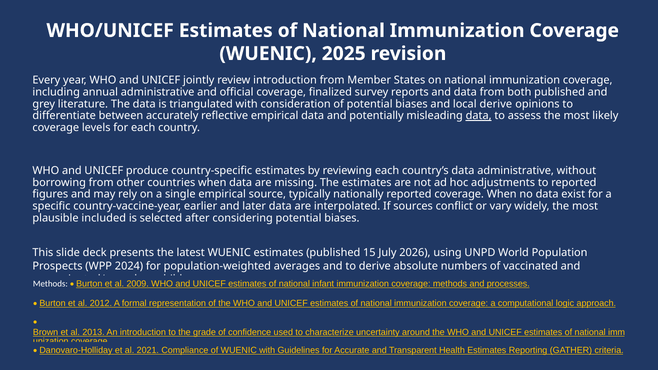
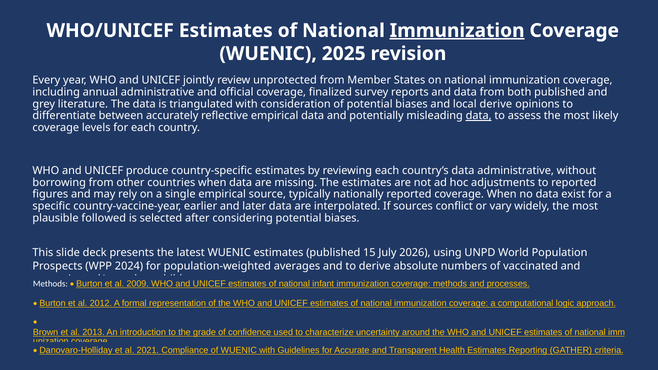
Immunization underline: none -> present (457, 31)
review introduction: introduction -> unprotected (285, 80)
included: included -> followed (104, 218)
